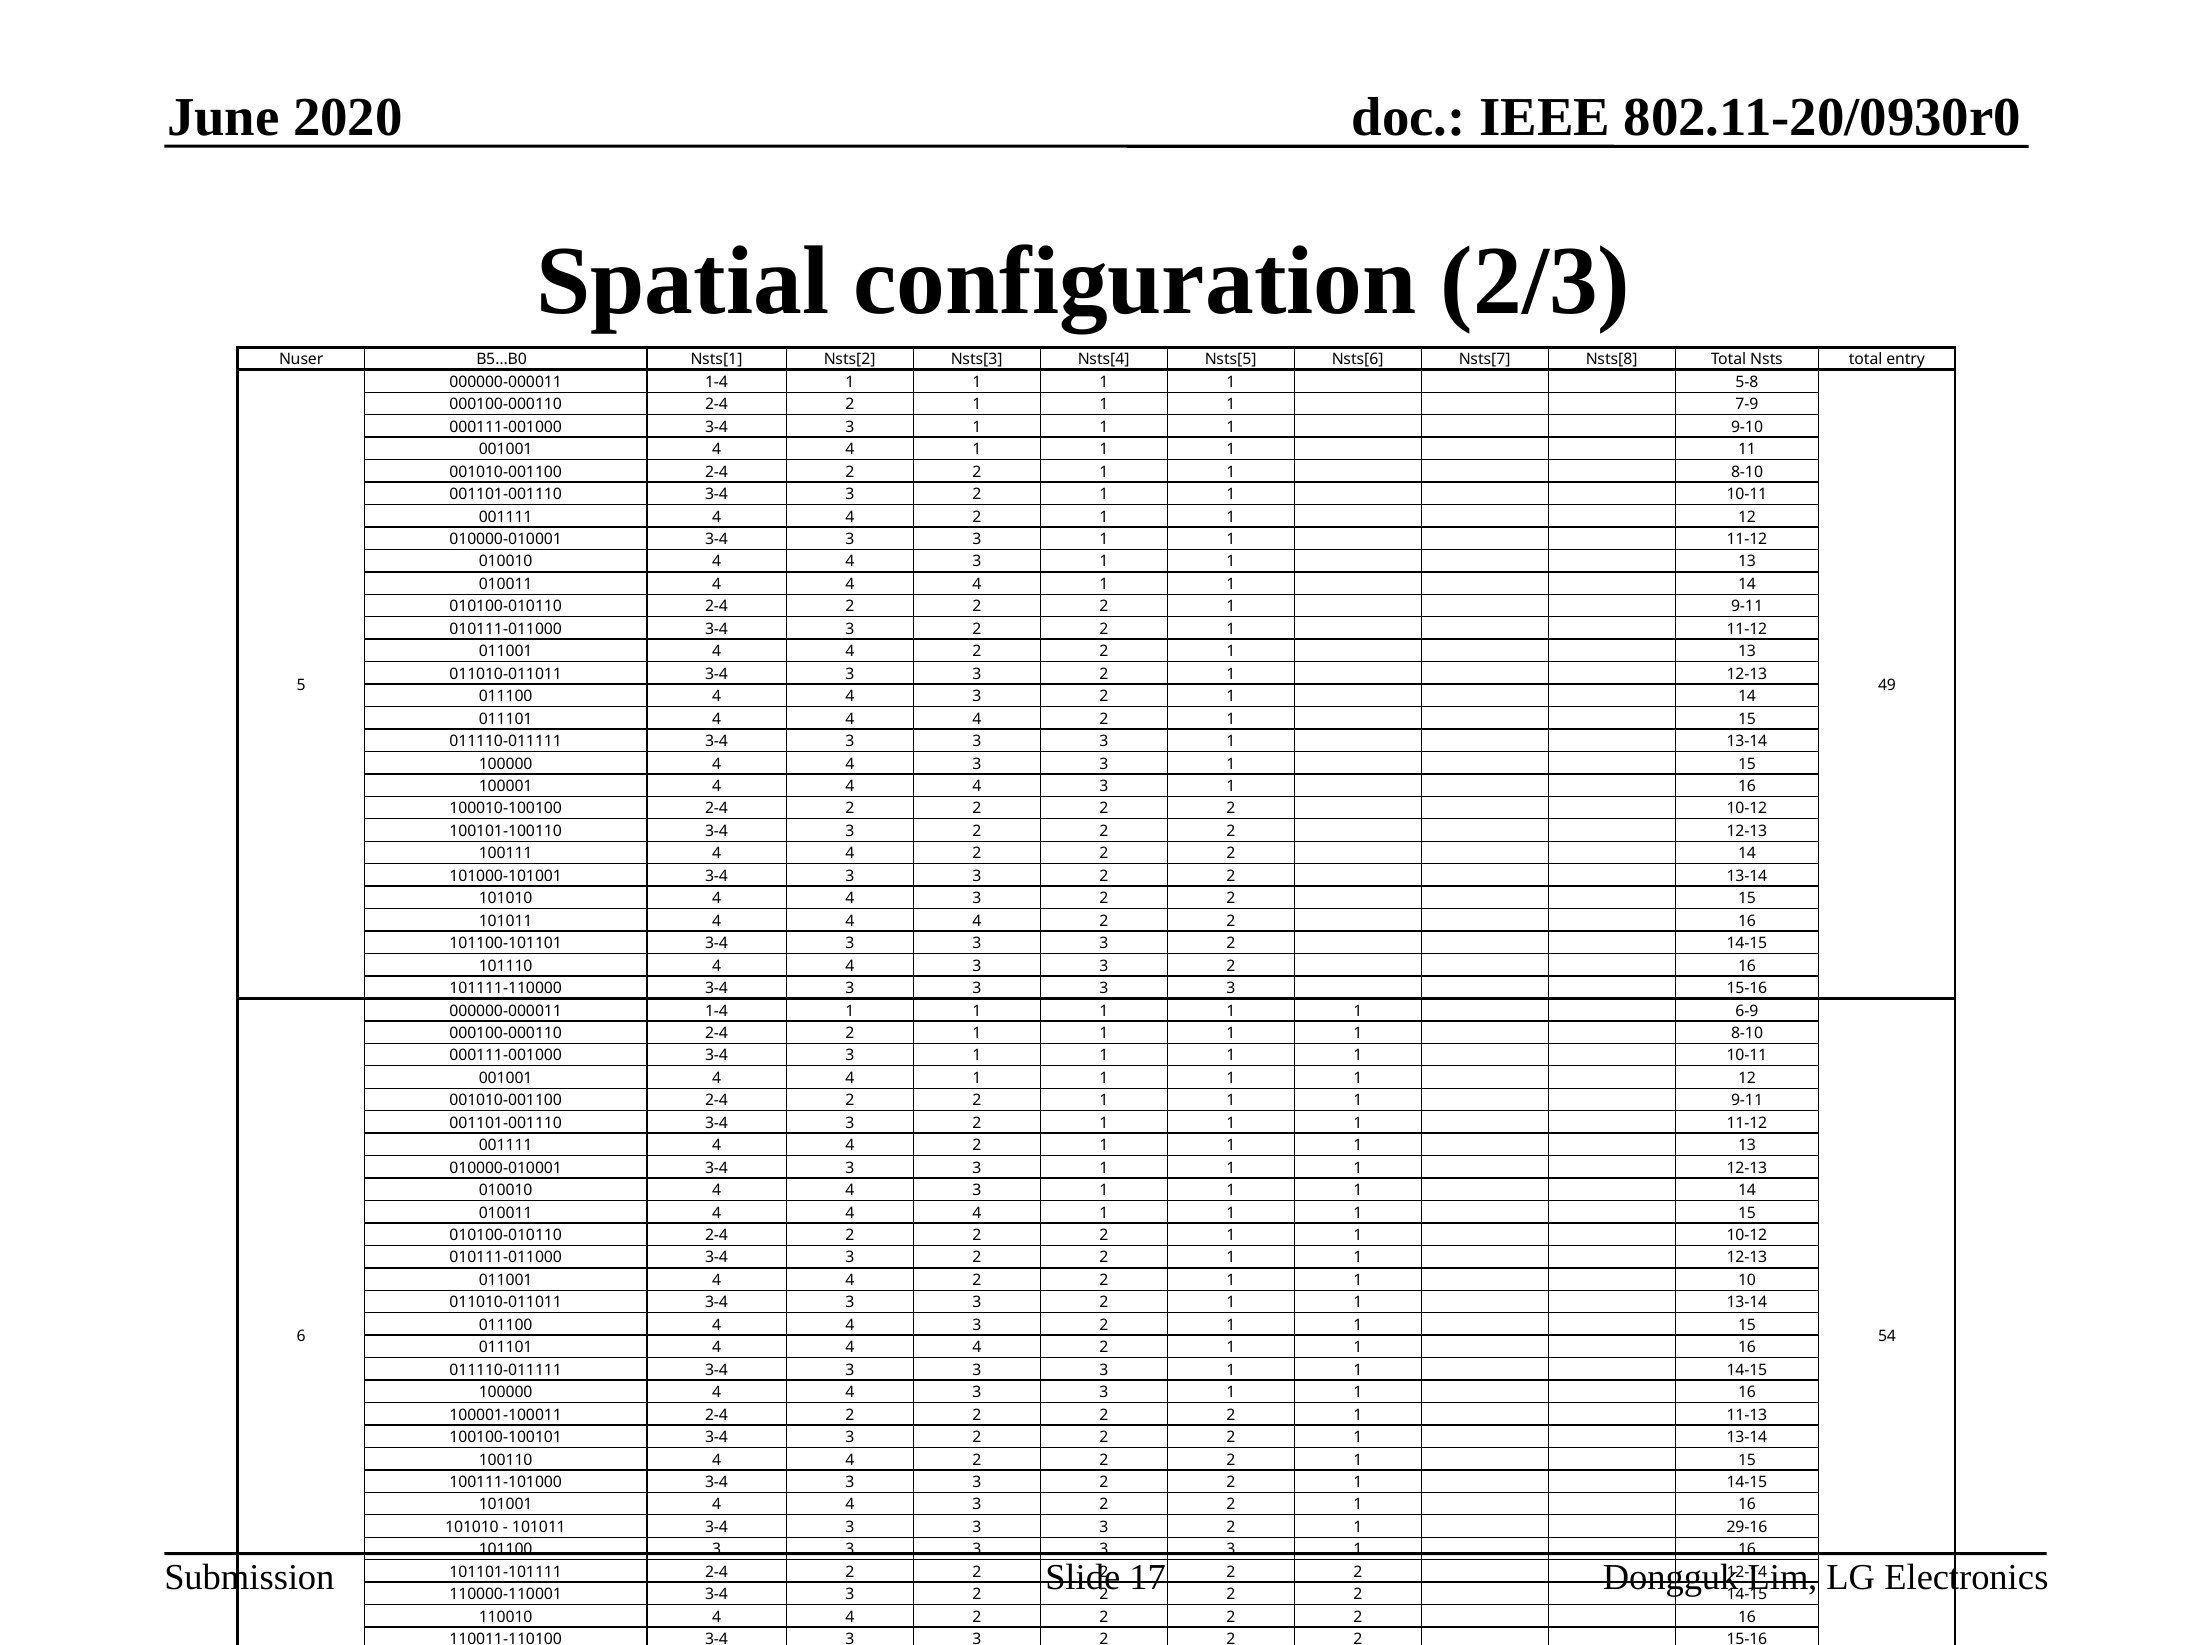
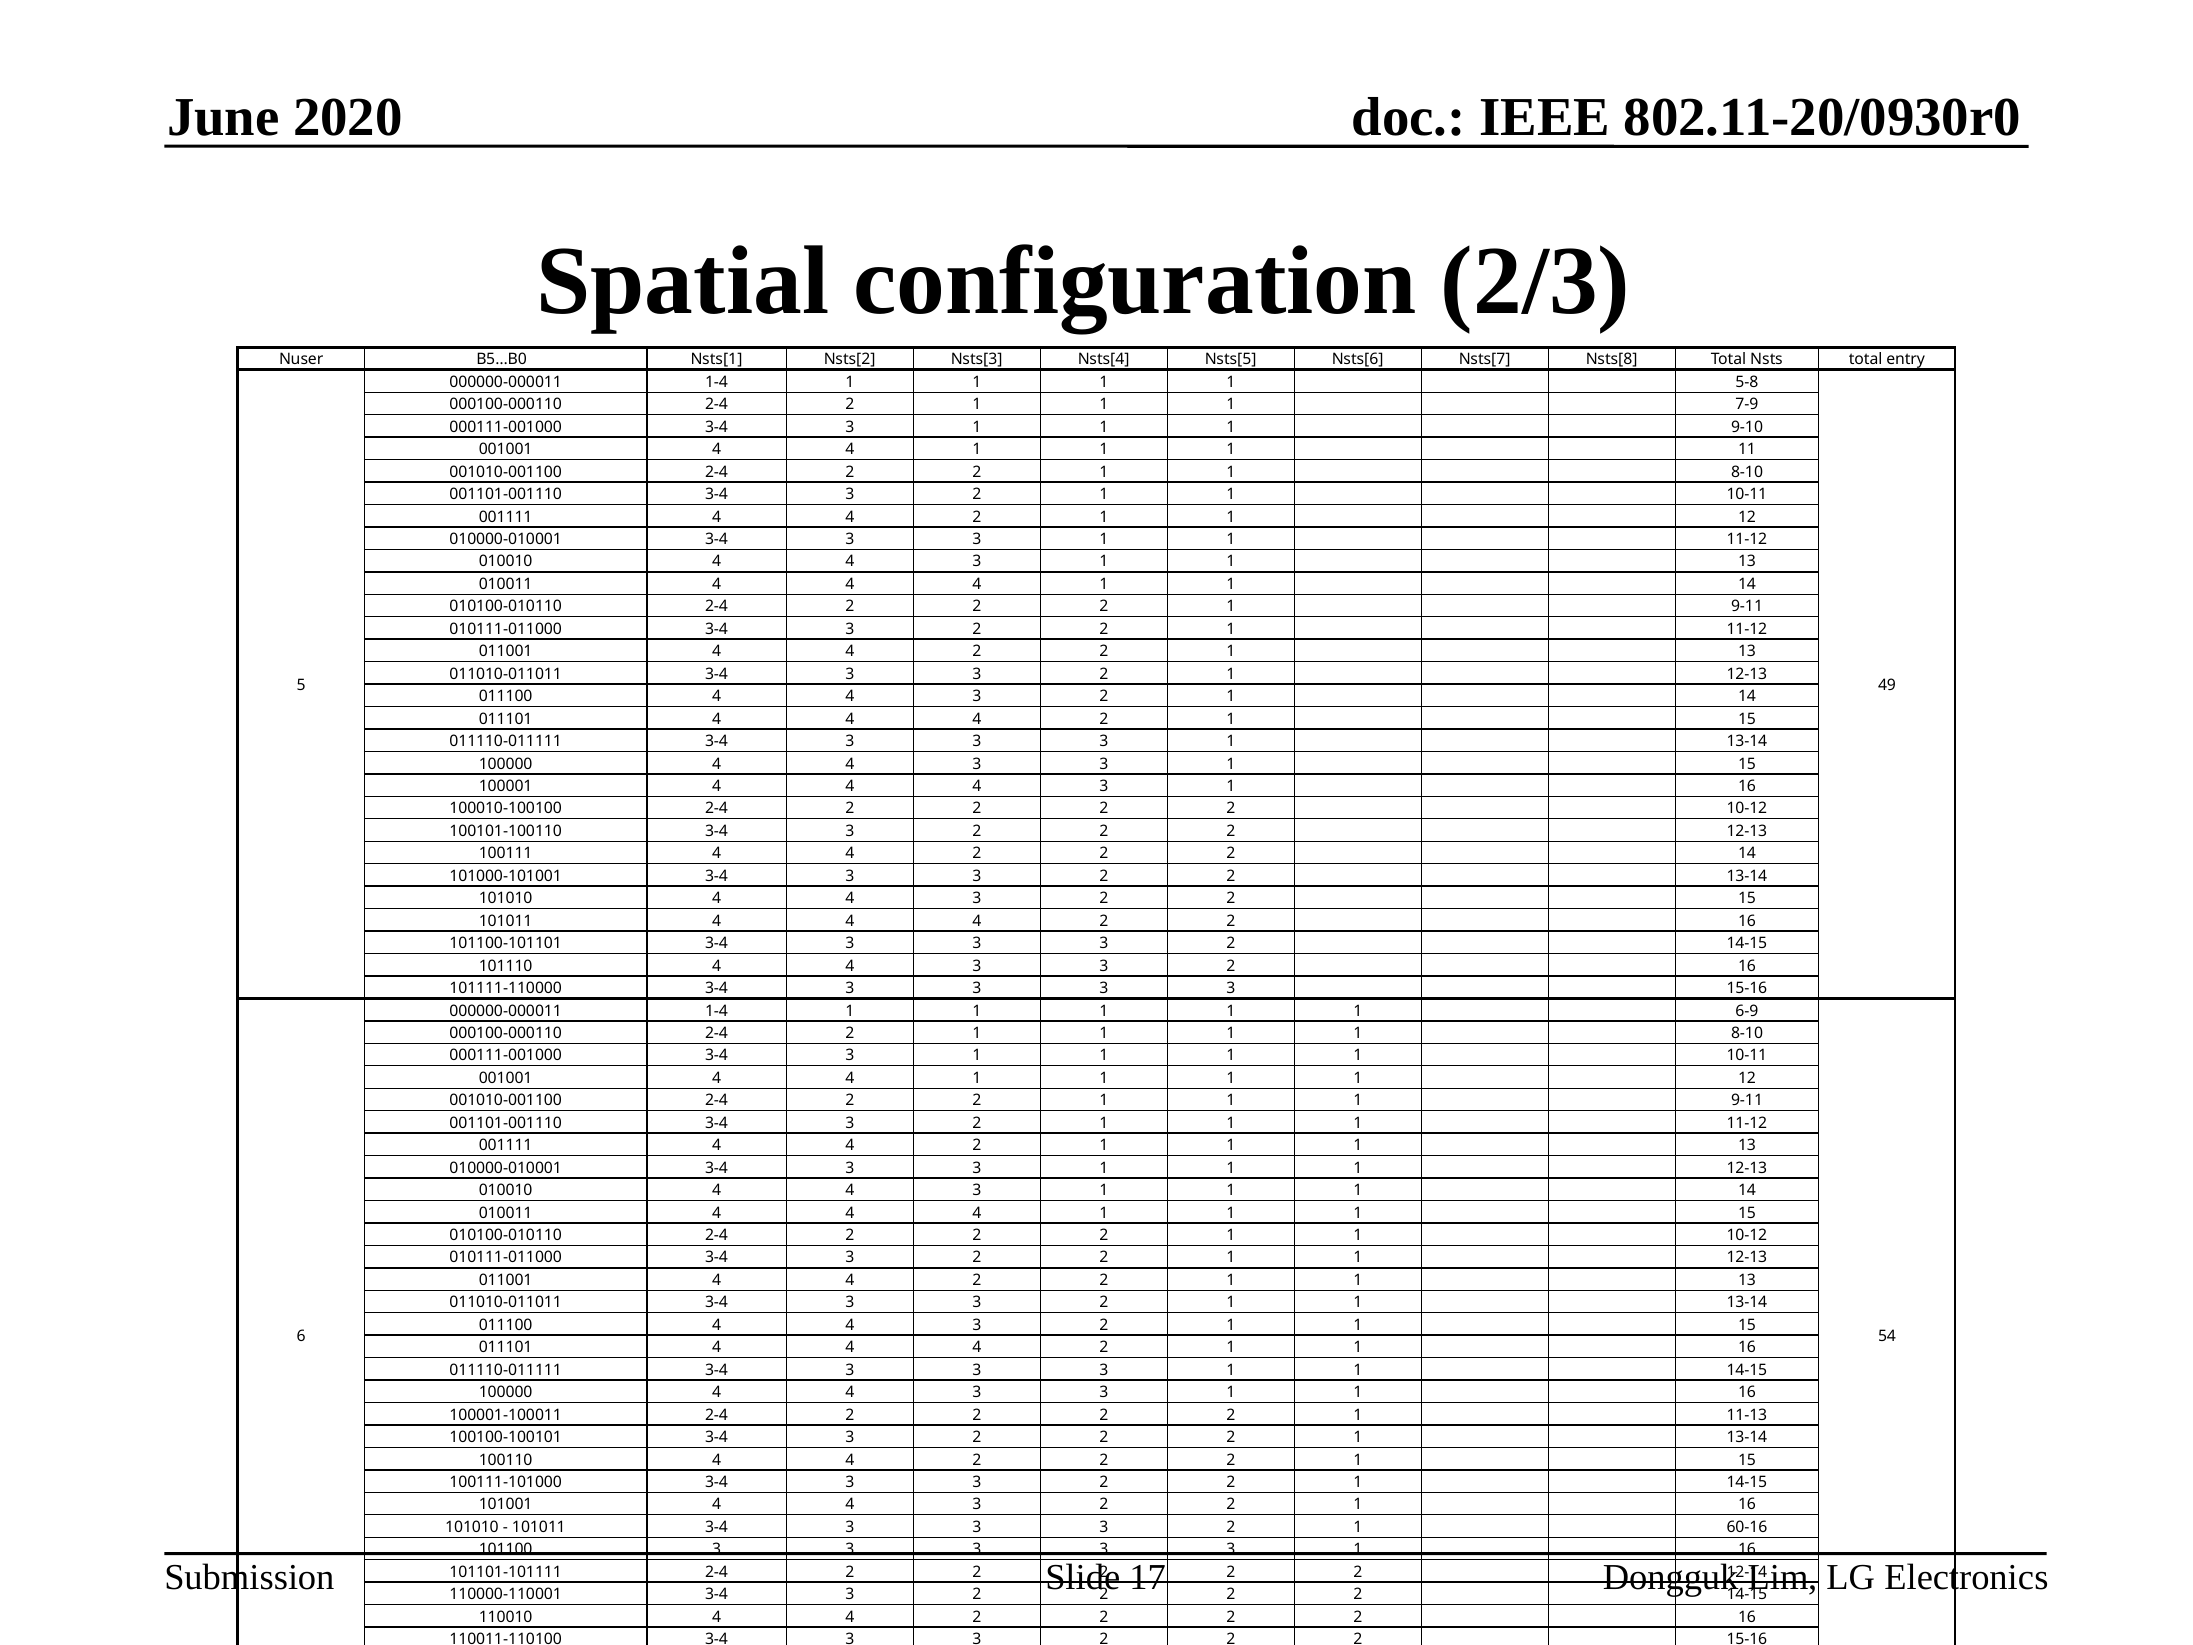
2 1 1 10: 10 -> 13 (1747, 1280)
29-16: 29-16 -> 60-16 (1747, 1527)
